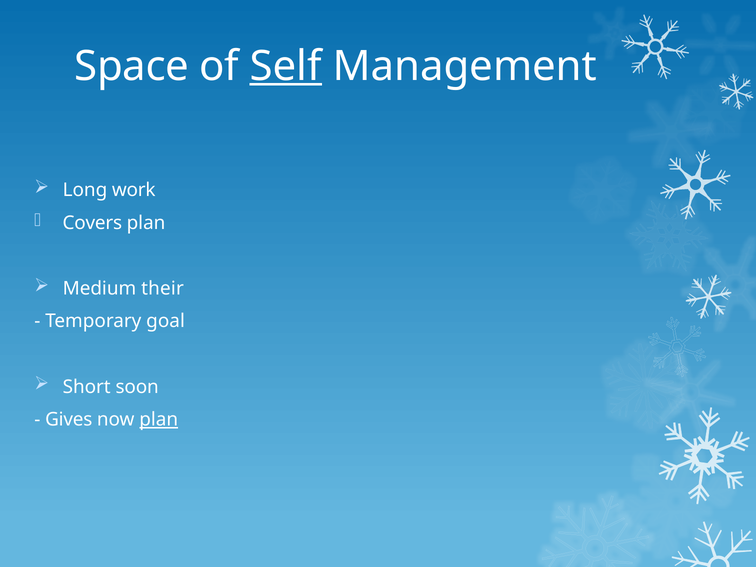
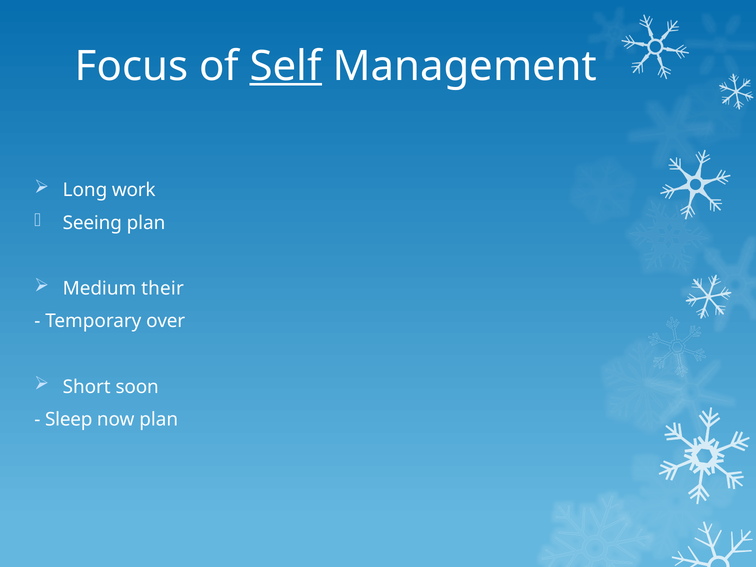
Space: Space -> Focus (132, 66)
Covers: Covers -> Seeing (92, 223)
goal: goal -> over (166, 321)
Gives: Gives -> Sleep (69, 420)
plan underline: present -> none (159, 420)
